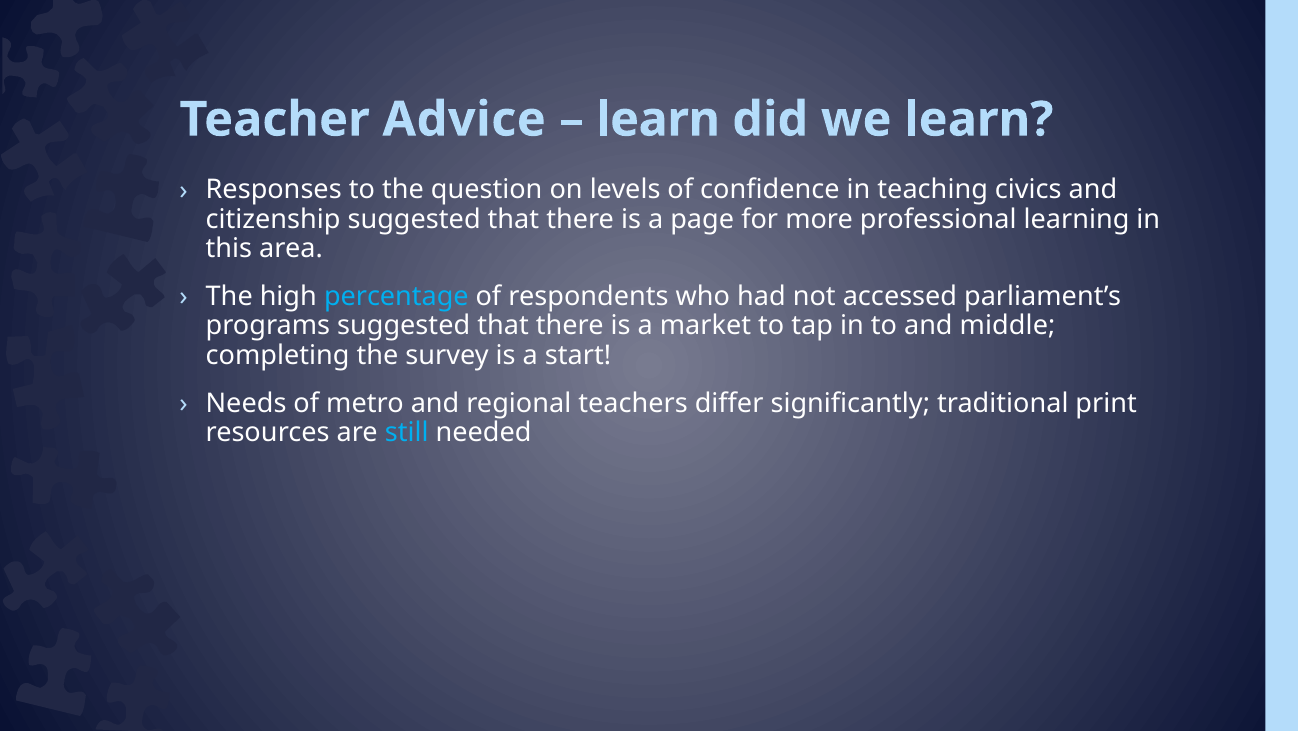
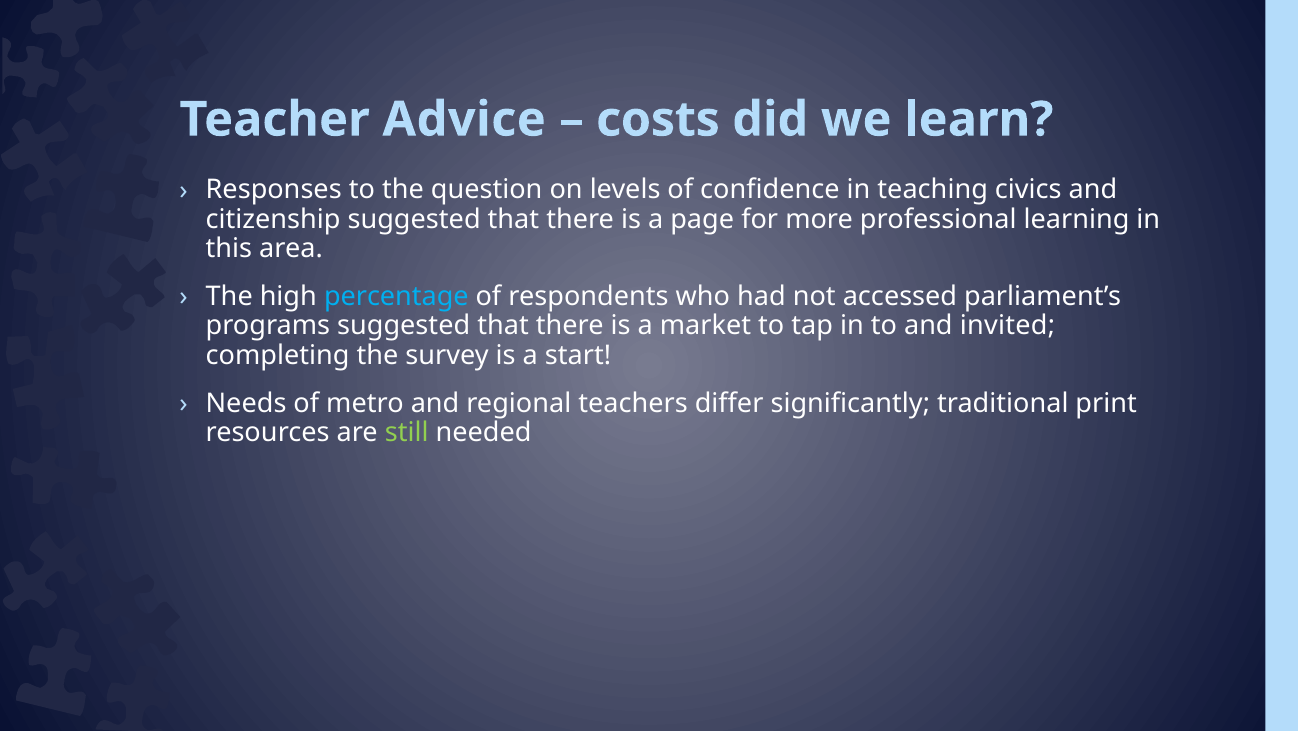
learn: learn -> costs (658, 119)
middle: middle -> invited (1007, 326)
still colour: light blue -> light green (407, 432)
